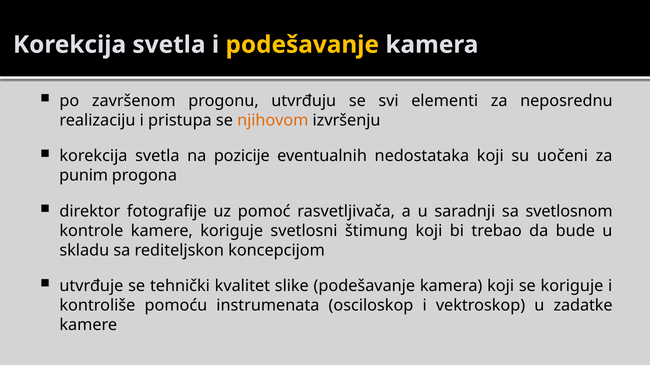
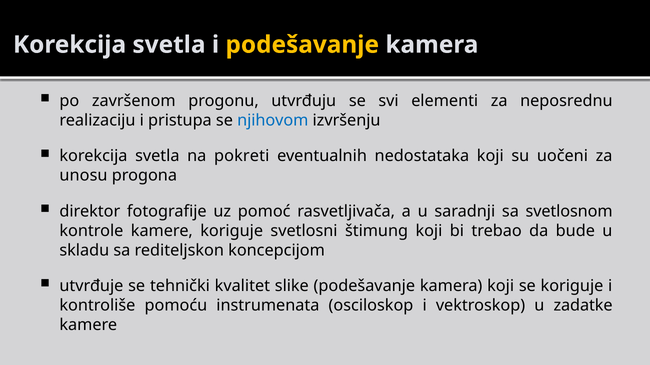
njihovom colour: orange -> blue (273, 121)
pozicije: pozicije -> pokreti (242, 156)
punim: punim -> unosu (84, 176)
